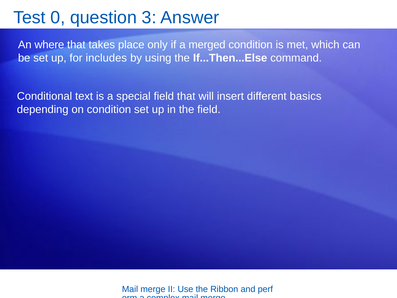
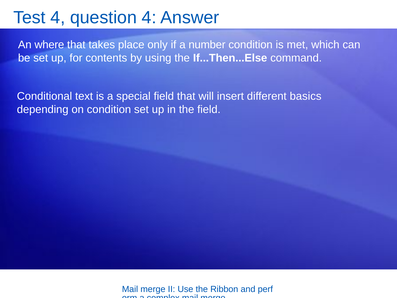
Test 0: 0 -> 4 (58, 18)
question 3: 3 -> 4 (149, 18)
merged: merged -> number (207, 45)
includes: includes -> contents (106, 58)
